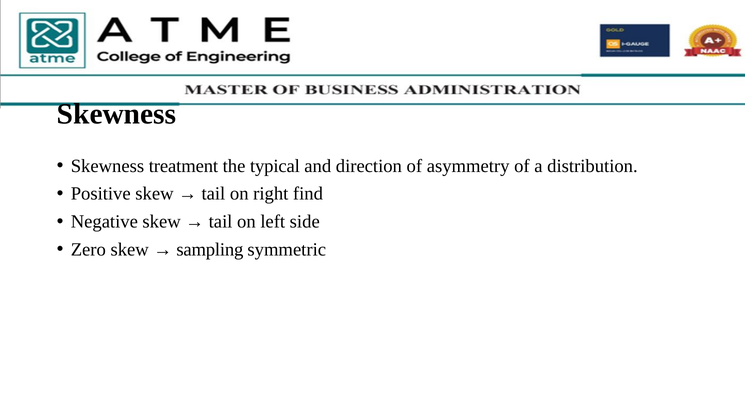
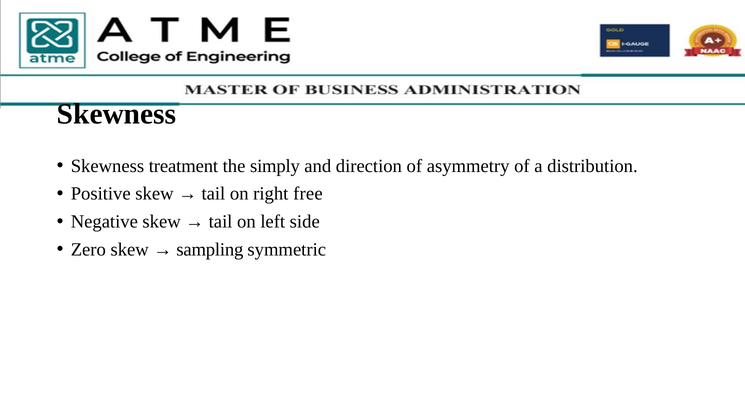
typical: typical -> simply (275, 166)
find: find -> free (308, 194)
